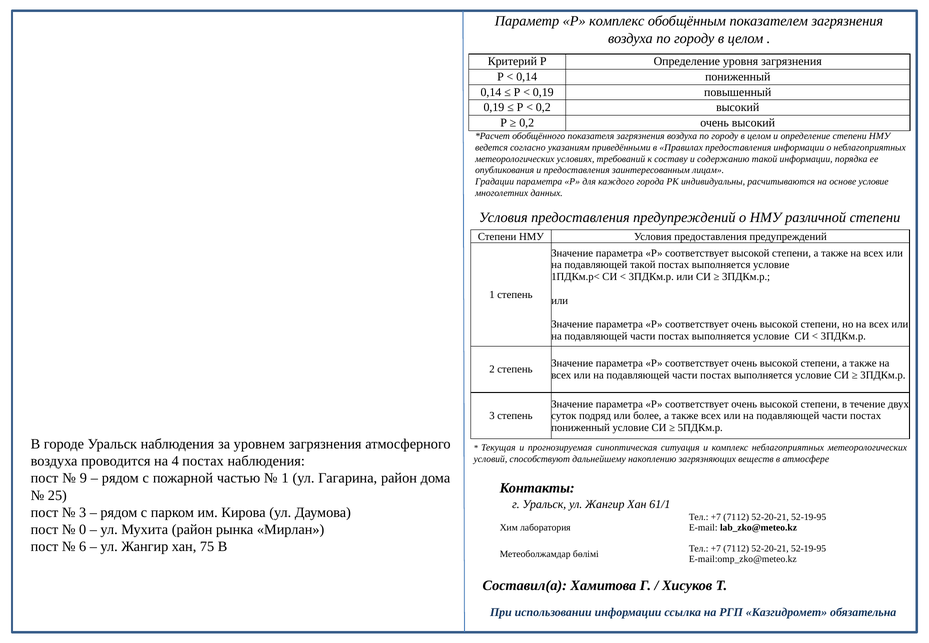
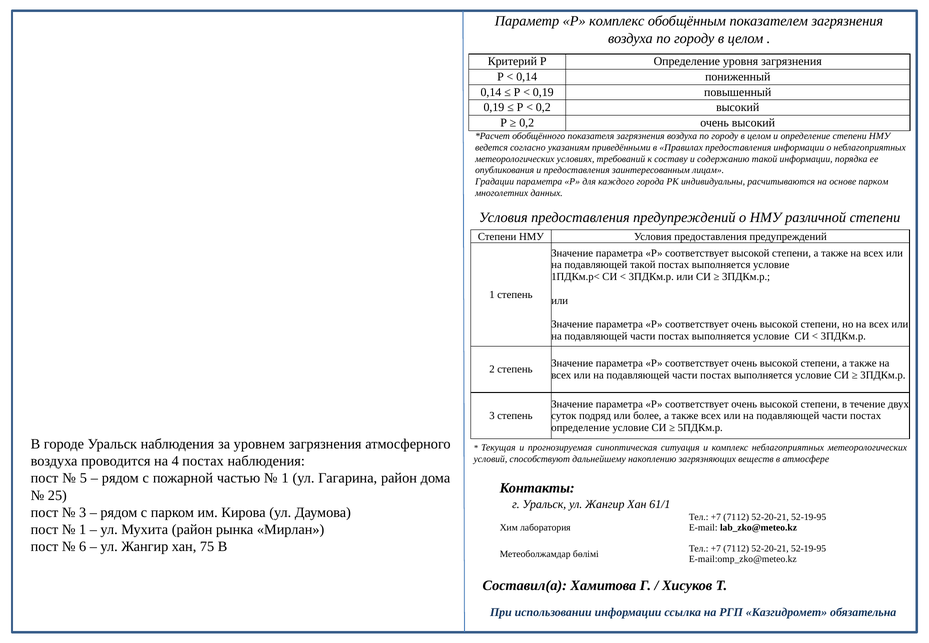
основе условие: условие -> парком (873, 182)
пониженный: пониженный -> определение (581, 428)
9: 9 -> 5 (83, 478)
0: 0 -> 1 (83, 530)
